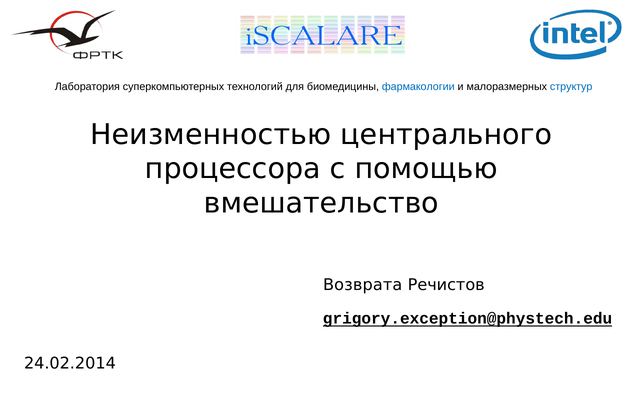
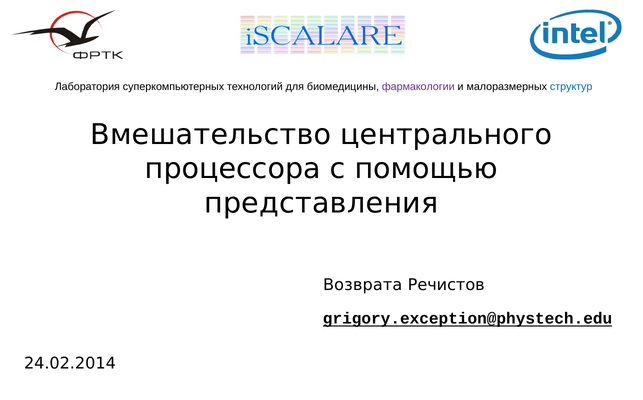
фармакологии colour: blue -> purple (418, 87)
Неизменностью: Неизменностью -> Вмешательство (211, 135)
вмешательство: вмешательство -> представления (321, 203)
